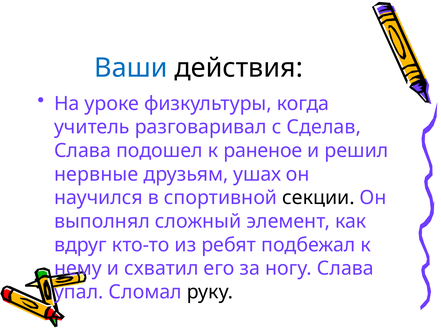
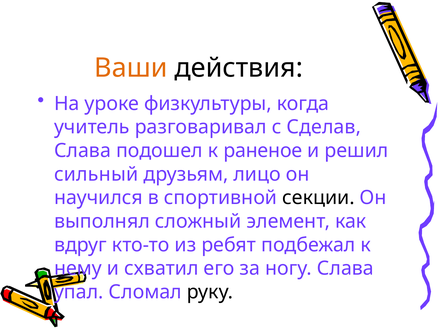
Ваши colour: blue -> orange (131, 68)
нервные: нервные -> сильный (96, 174)
ушах: ушах -> лицо (257, 174)
